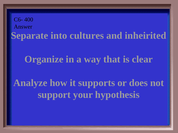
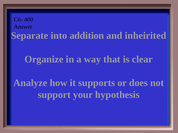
cultures: cultures -> addition (87, 36)
